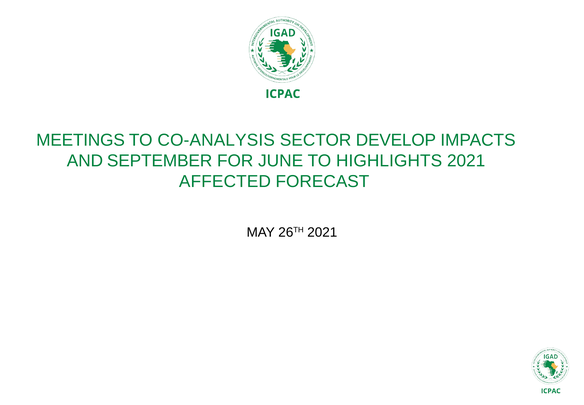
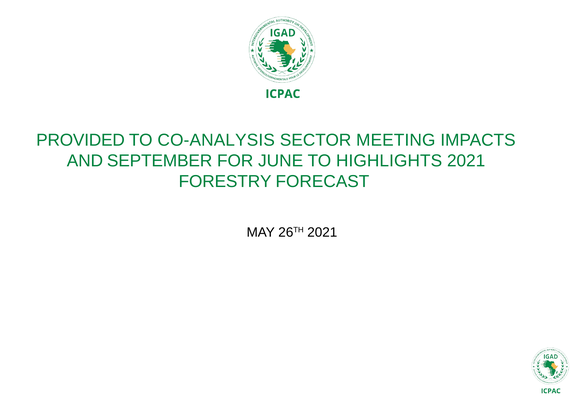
MEETINGS: MEETINGS -> PROVIDED (81, 140)
DEVELOP: DEVELOP -> MEETING (396, 140)
AFFECTED: AFFECTED -> FORESTRY (225, 181)
